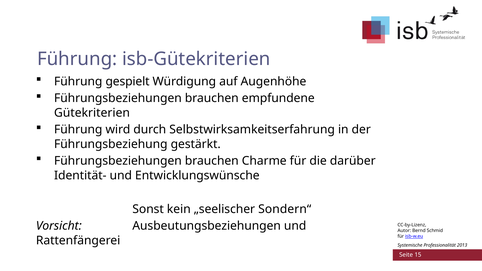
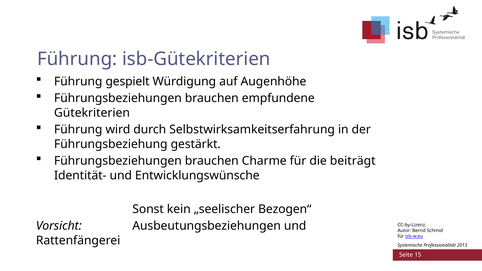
darüber: darüber -> beiträgt (353, 161)
Sondern“: Sondern“ -> Bezogen“ (285, 209)
